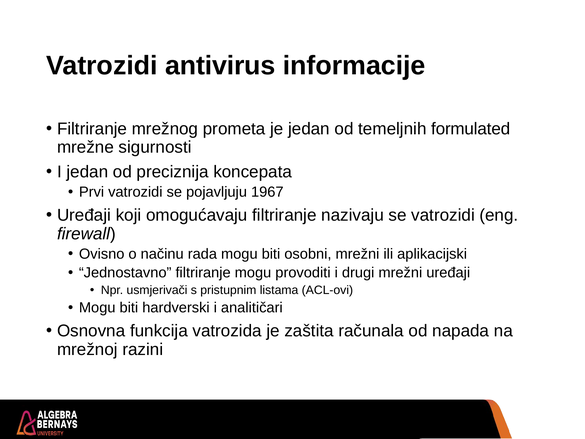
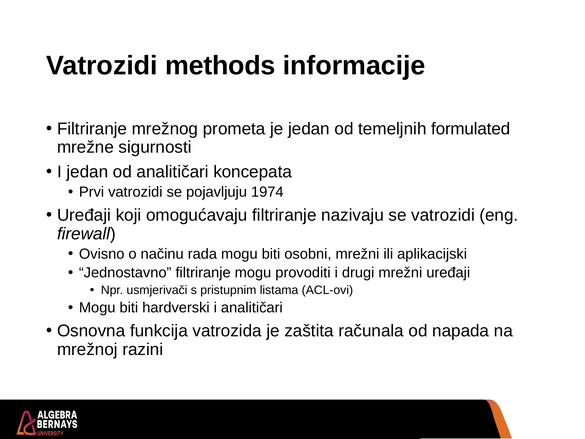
antivirus: antivirus -> methods (220, 66)
od preciznija: preciznija -> analitičari (173, 172)
1967: 1967 -> 1974 (267, 192)
